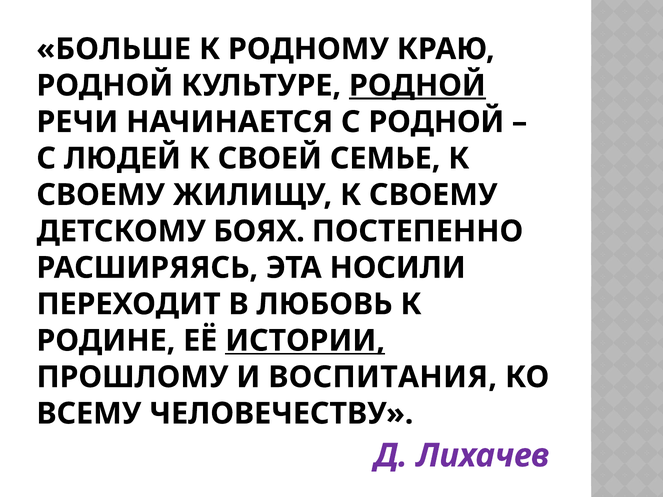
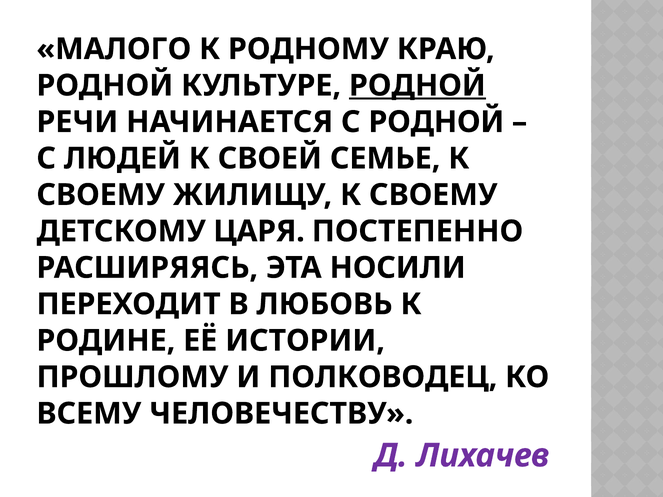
БОЛЬШЕ: БОЛЬШЕ -> МАЛОГО (114, 49)
БОЯХ: БОЯХ -> ЦАРЯ (259, 231)
ИСТОРИИ underline: present -> none (305, 341)
ВОСПИТАНИЯ: ВОСПИТАНИЯ -> ПОЛКОВОДЕЦ (383, 377)
